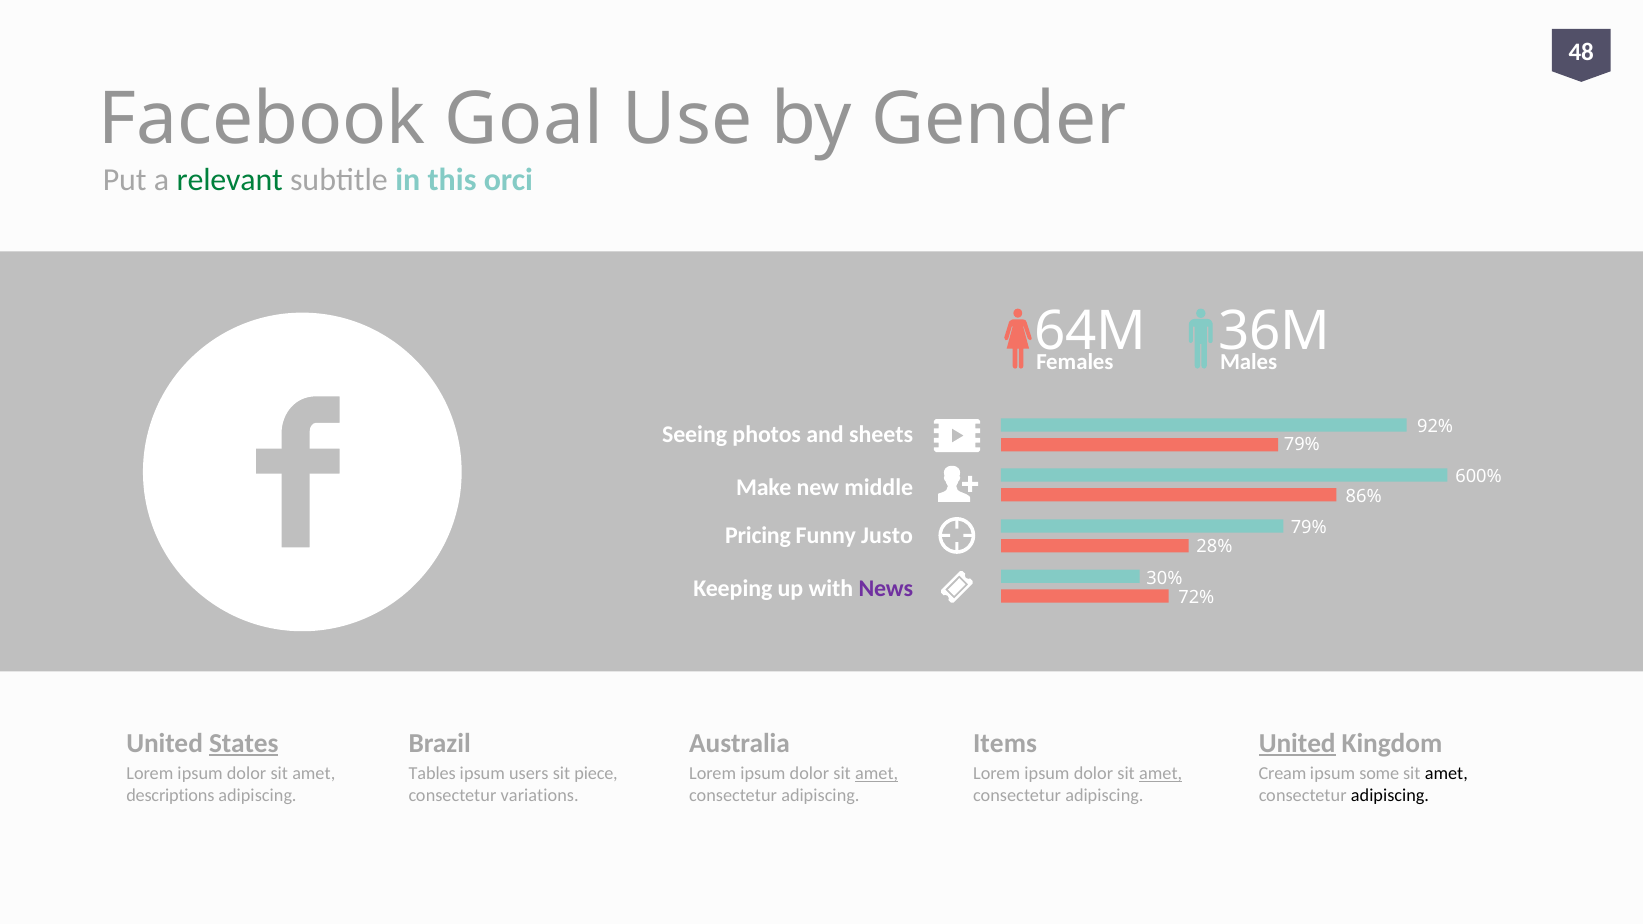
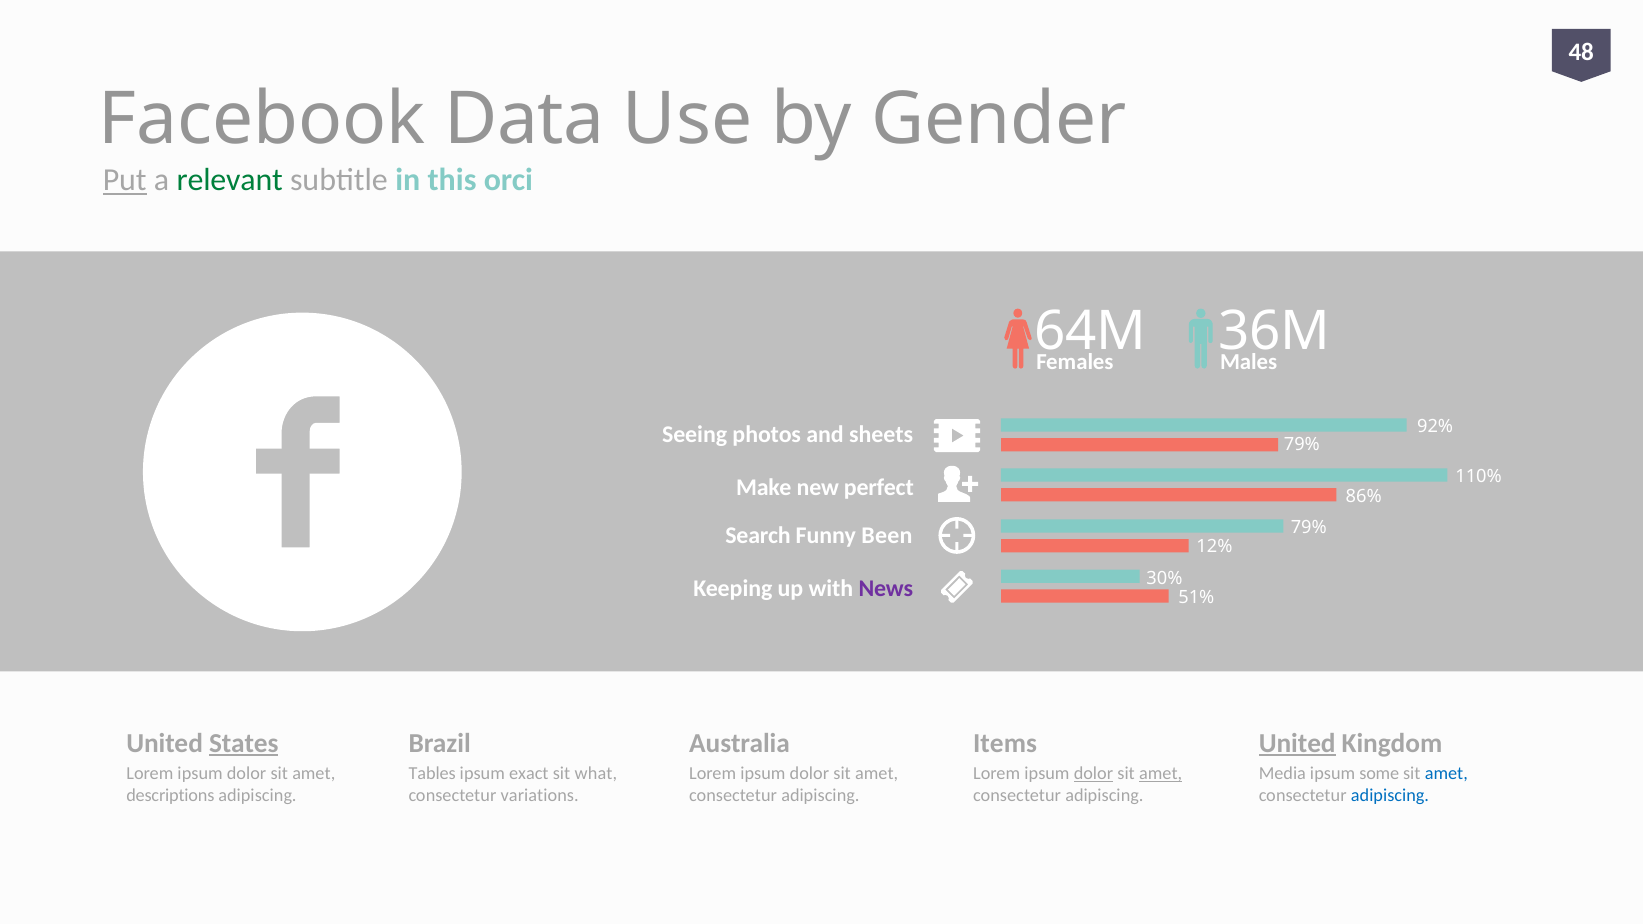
Goal: Goal -> Data (525, 119)
Put underline: none -> present (125, 180)
600%: 600% -> 110% (1479, 477)
middle: middle -> perfect (879, 487)
Pricing: Pricing -> Search (758, 536)
Justo: Justo -> Been (887, 536)
28%: 28% -> 12% (1214, 547)
72%: 72% -> 51% (1196, 598)
users: users -> exact (529, 774)
piece: piece -> what (596, 774)
amet underline: present -> none (877, 774)
dolor underline: none -> present (1093, 774)
Cream: Cream -> Media (1282, 774)
amet colour: black -> blue (1446, 774)
adipiscing colour: black -> blue (1390, 796)
